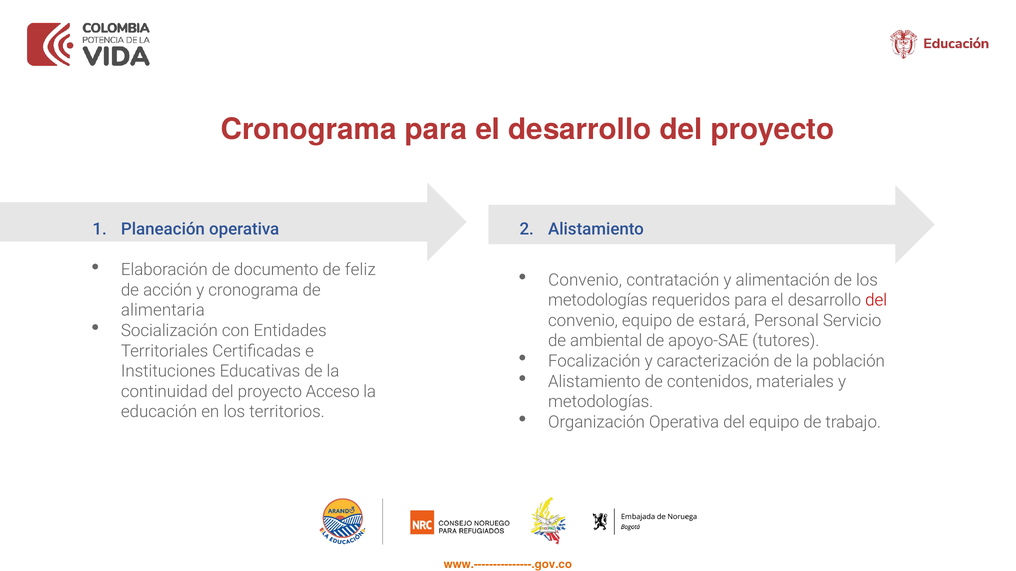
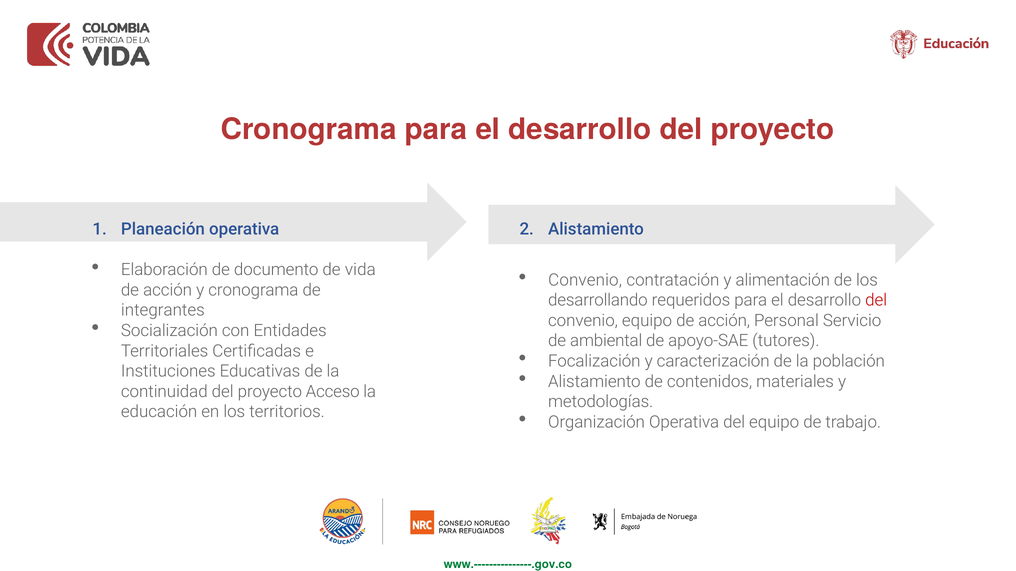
feliz: feliz -> vida (360, 270)
metodologías: metodologías -> desarrollando (598, 301)
alimentaria: alimentaria -> integrantes (163, 311)
equipo de estará: estará -> acción (724, 321)
www.---------------.gov.co colour: orange -> green (508, 565)
